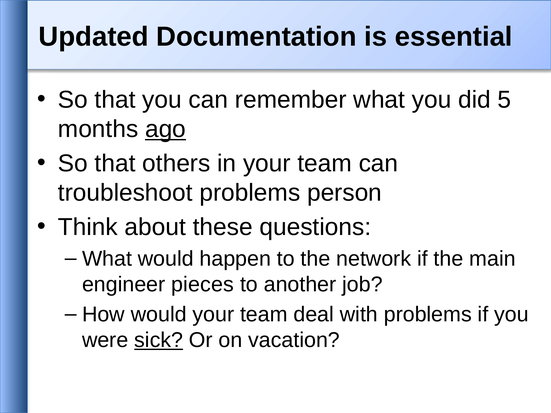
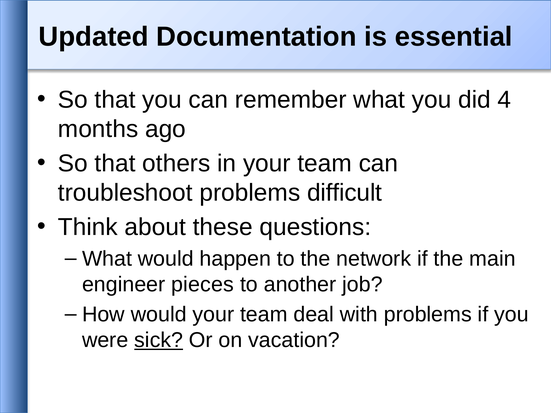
5: 5 -> 4 (504, 100)
ago underline: present -> none (165, 129)
person: person -> difficult (345, 193)
